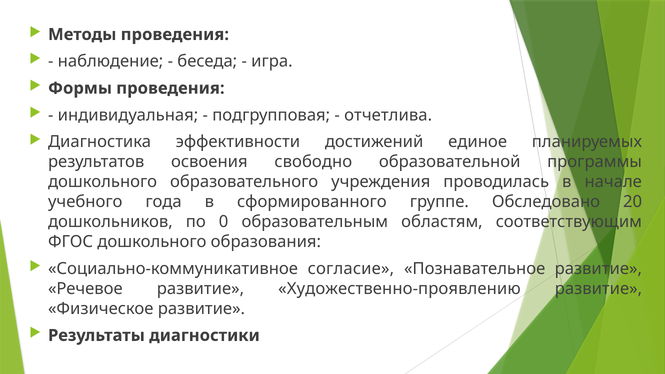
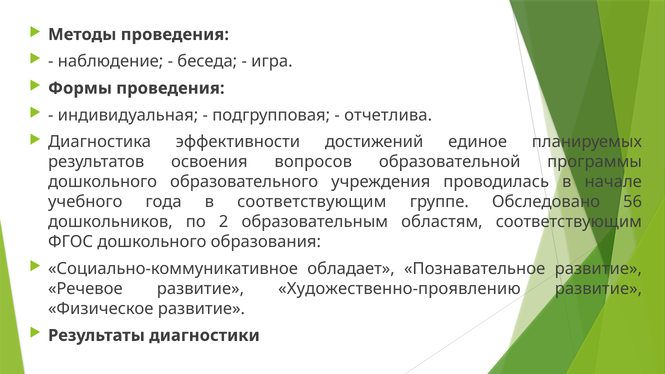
свободно: свободно -> вопросов (313, 162)
в сформированного: сформированного -> соответствующим (312, 202)
20: 20 -> 56 (633, 202)
0: 0 -> 2 (224, 222)
согласие: согласие -> обладает (351, 269)
